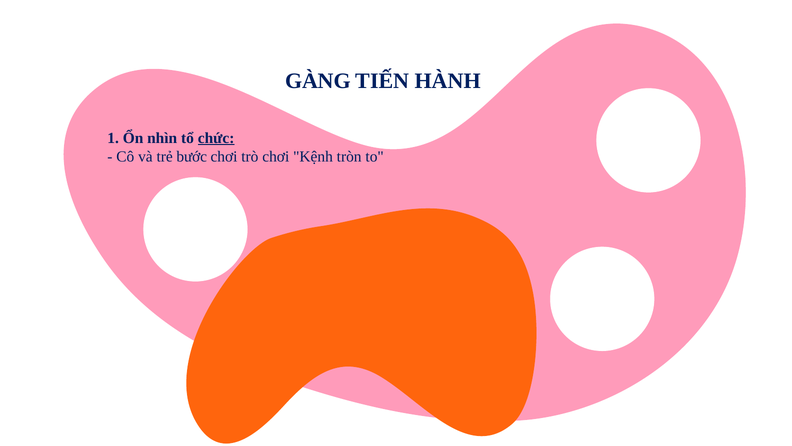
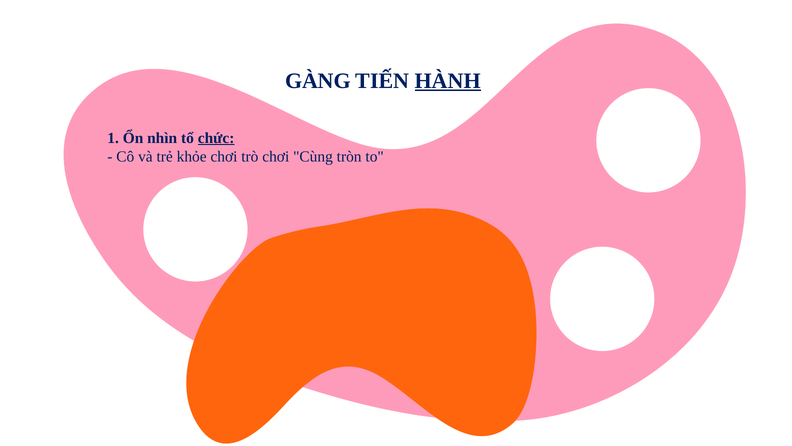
HÀNH underline: none -> present (448, 81)
bước: bước -> khỏe (192, 156)
Kệnh: Kệnh -> Cùng (313, 156)
